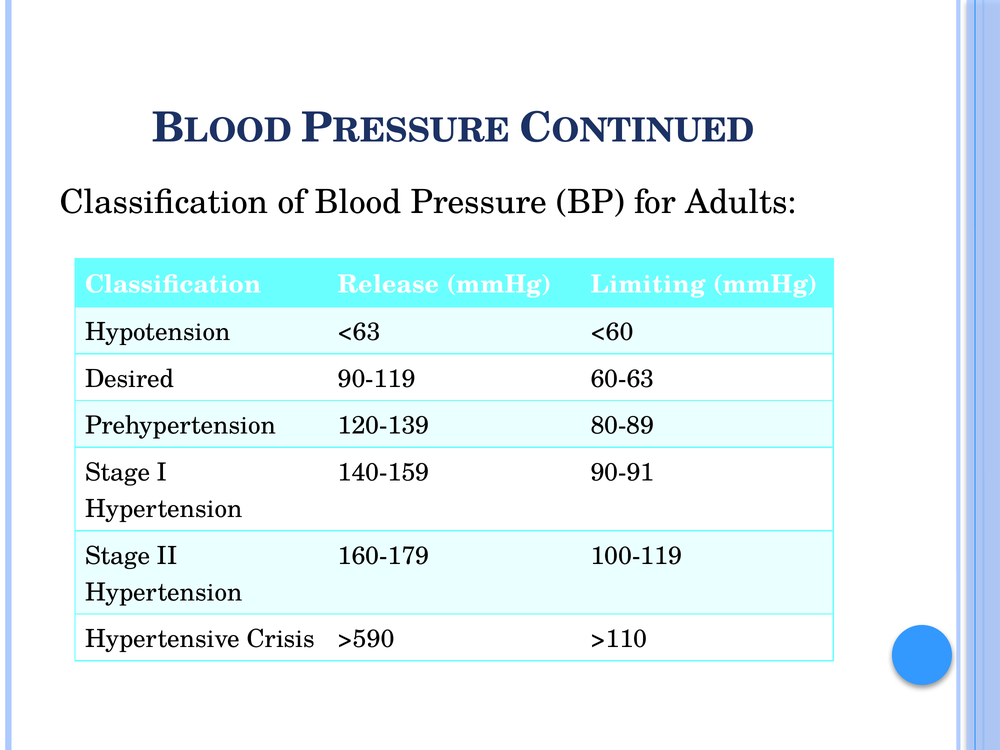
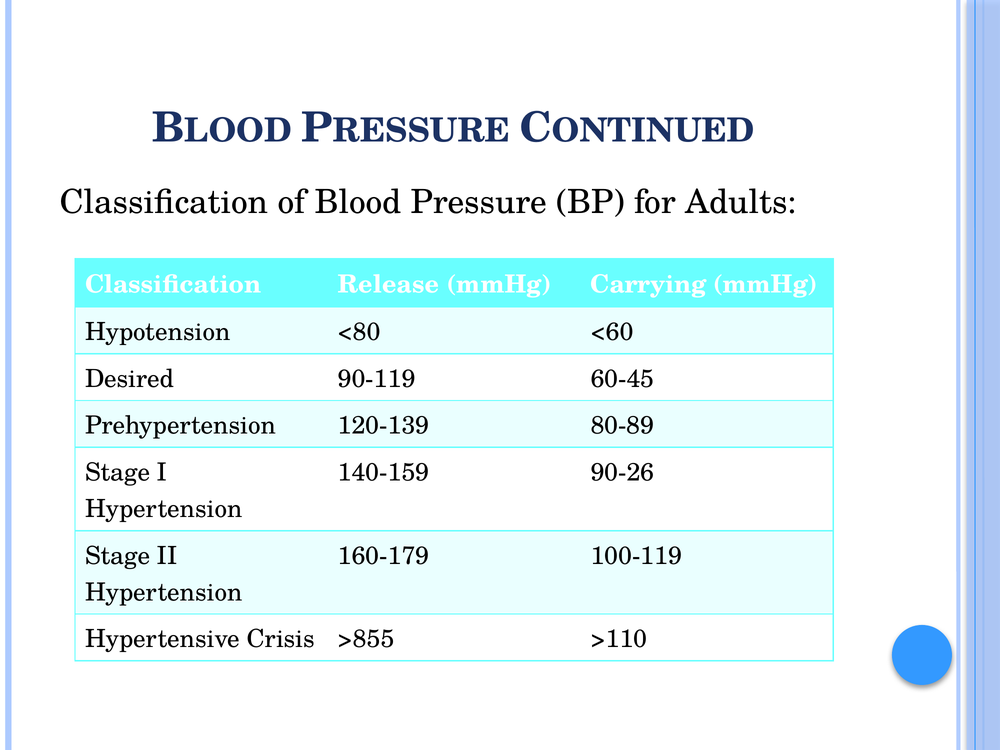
Limiting: Limiting -> Carrying (648, 284)
<63: <63 -> <80 (359, 332)
60-63: 60-63 -> 60-45 (622, 379)
90-91: 90-91 -> 90-26 (622, 472)
>590: >590 -> >855 (366, 639)
